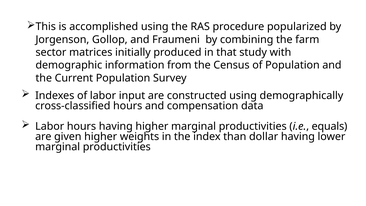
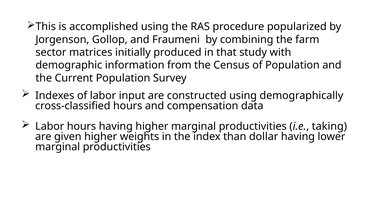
equals: equals -> taking (329, 126)
